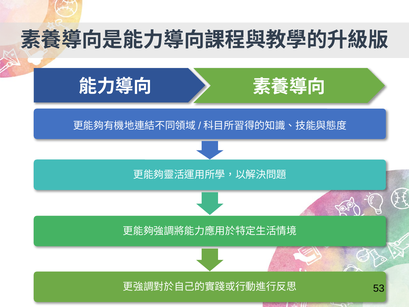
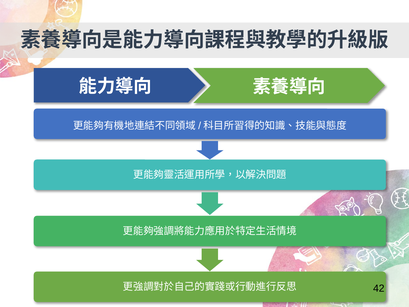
53: 53 -> 42 (379, 288)
